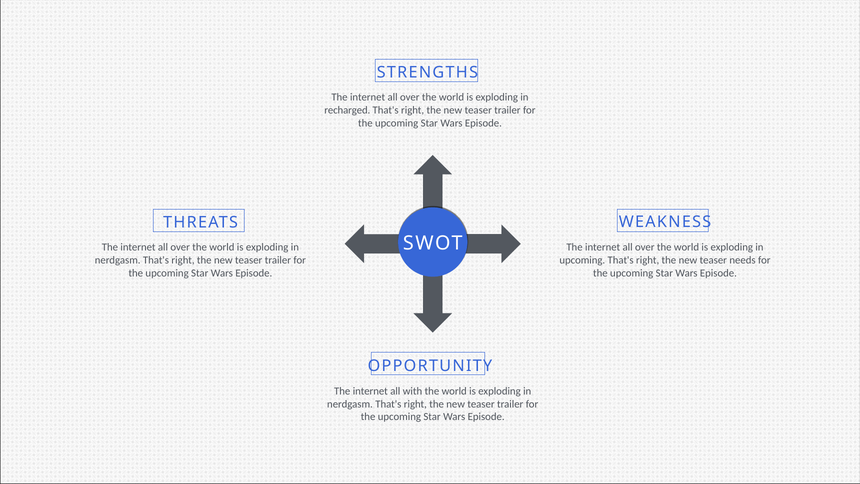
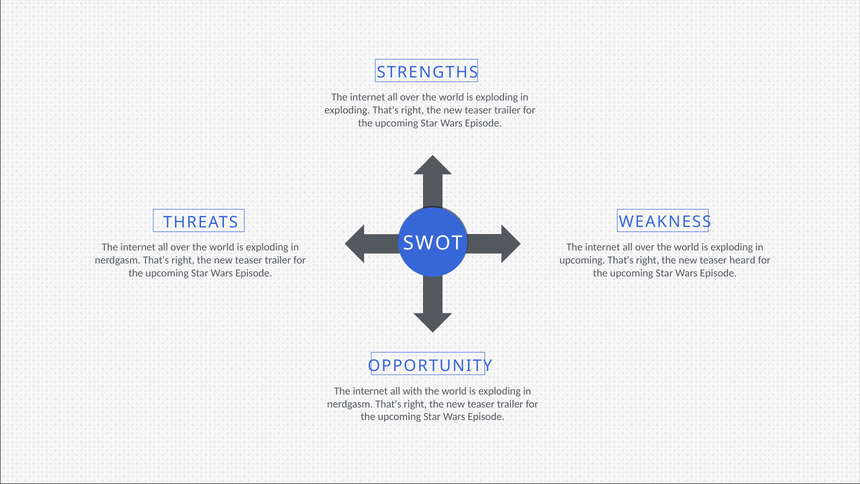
recharged: recharged -> exploding (347, 110)
needs: needs -> heard (742, 260)
